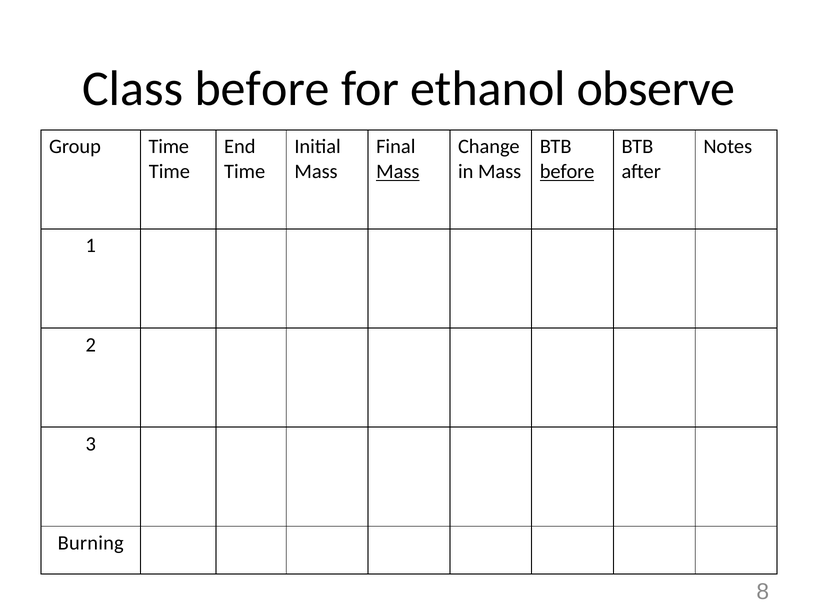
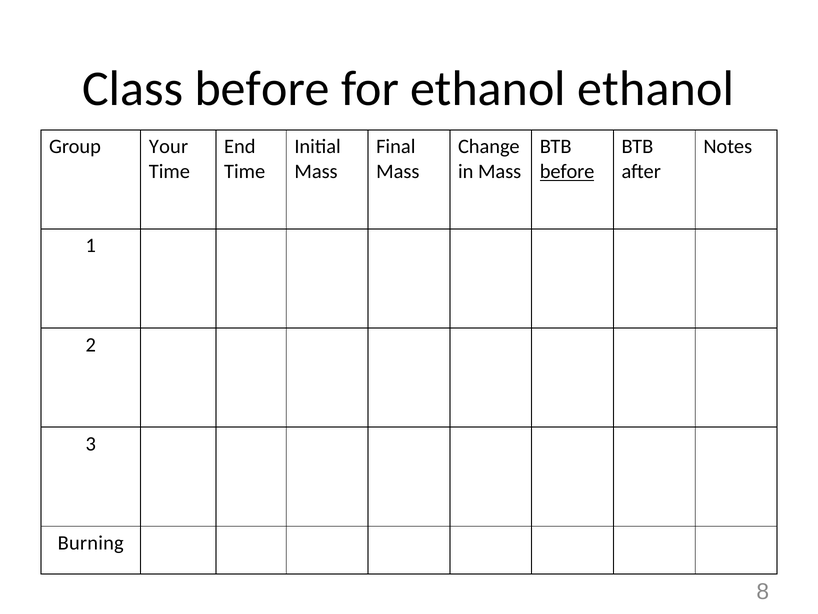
ethanol observe: observe -> ethanol (656, 89)
Group Time: Time -> Your (169, 147)
Mass underline: present -> none (398, 171)
